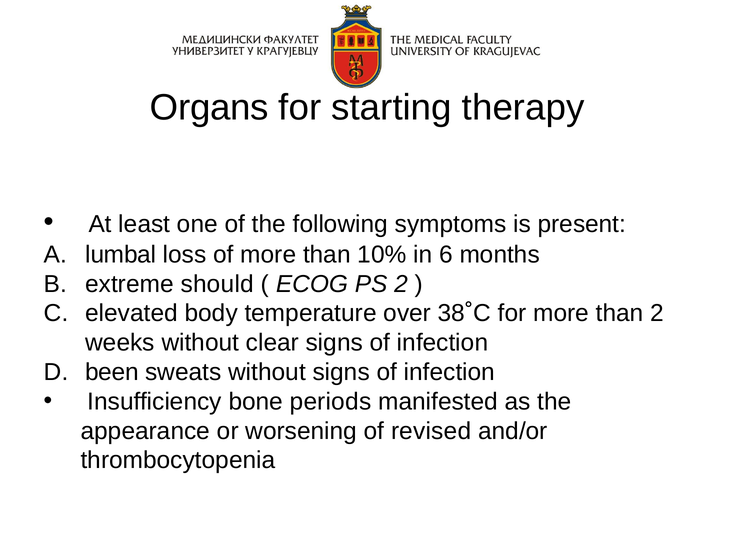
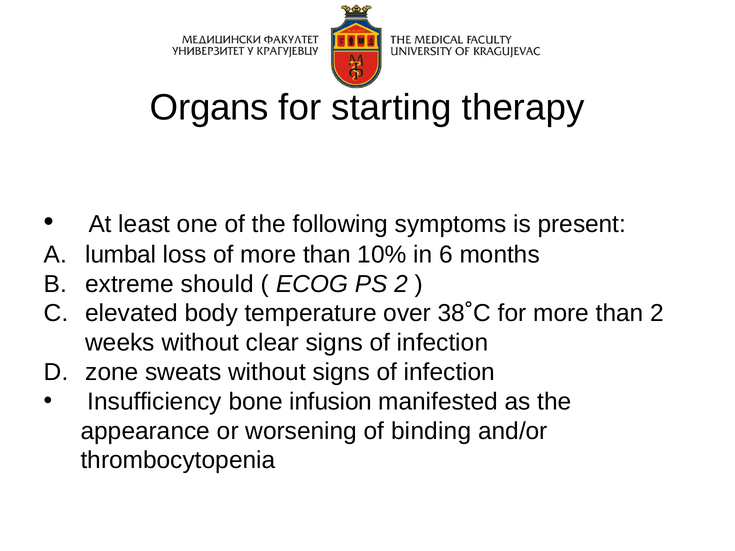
been: been -> zone (112, 372)
periods: periods -> infusion (331, 402)
revised: revised -> binding (431, 431)
